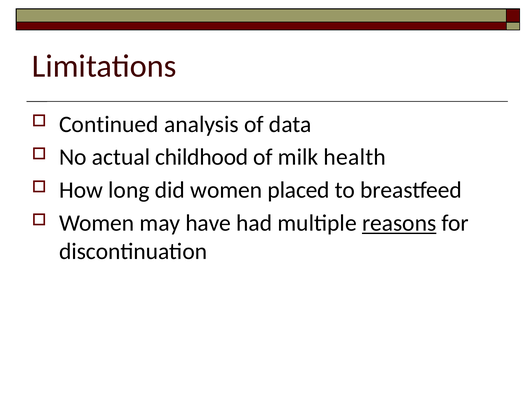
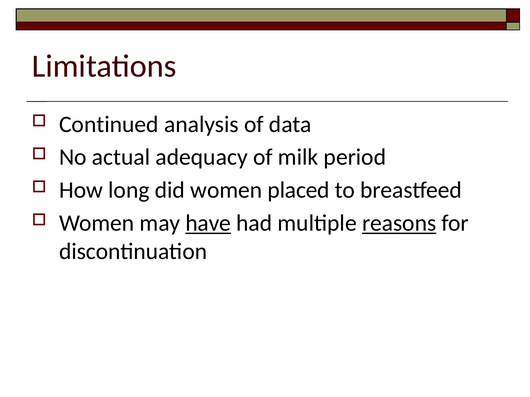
childhood: childhood -> adequacy (202, 157)
health: health -> period (355, 157)
have underline: none -> present (208, 223)
